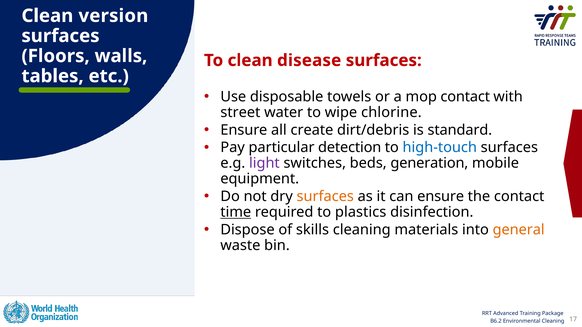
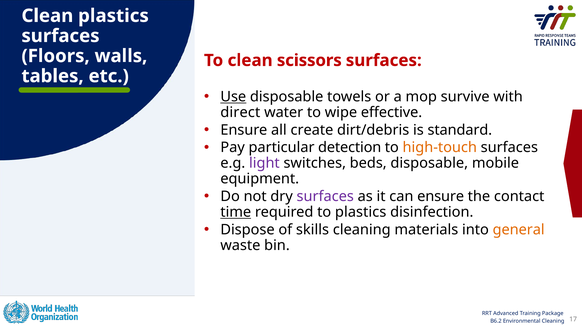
Clean version: version -> plastics (113, 16)
disease: disease -> scissors (309, 60)
Use underline: none -> present (233, 97)
mop contact: contact -> survive (465, 97)
street: street -> direct (240, 113)
chlorine: chlorine -> effective (392, 113)
high-touch colour: blue -> orange (440, 148)
beds generation: generation -> disposable (429, 163)
surfaces colour: orange -> purple (325, 197)
